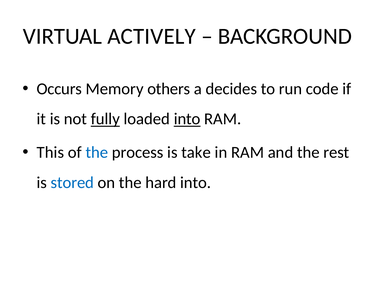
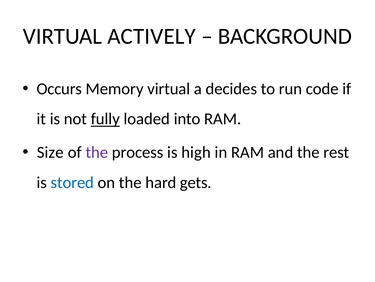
Memory others: others -> virtual (169, 89)
into underline: present -> none (187, 119)
This: This -> Size (50, 152)
the colour: blue -> purple (97, 152)
take: take -> high (196, 152)
hard into: into -> gets (196, 182)
